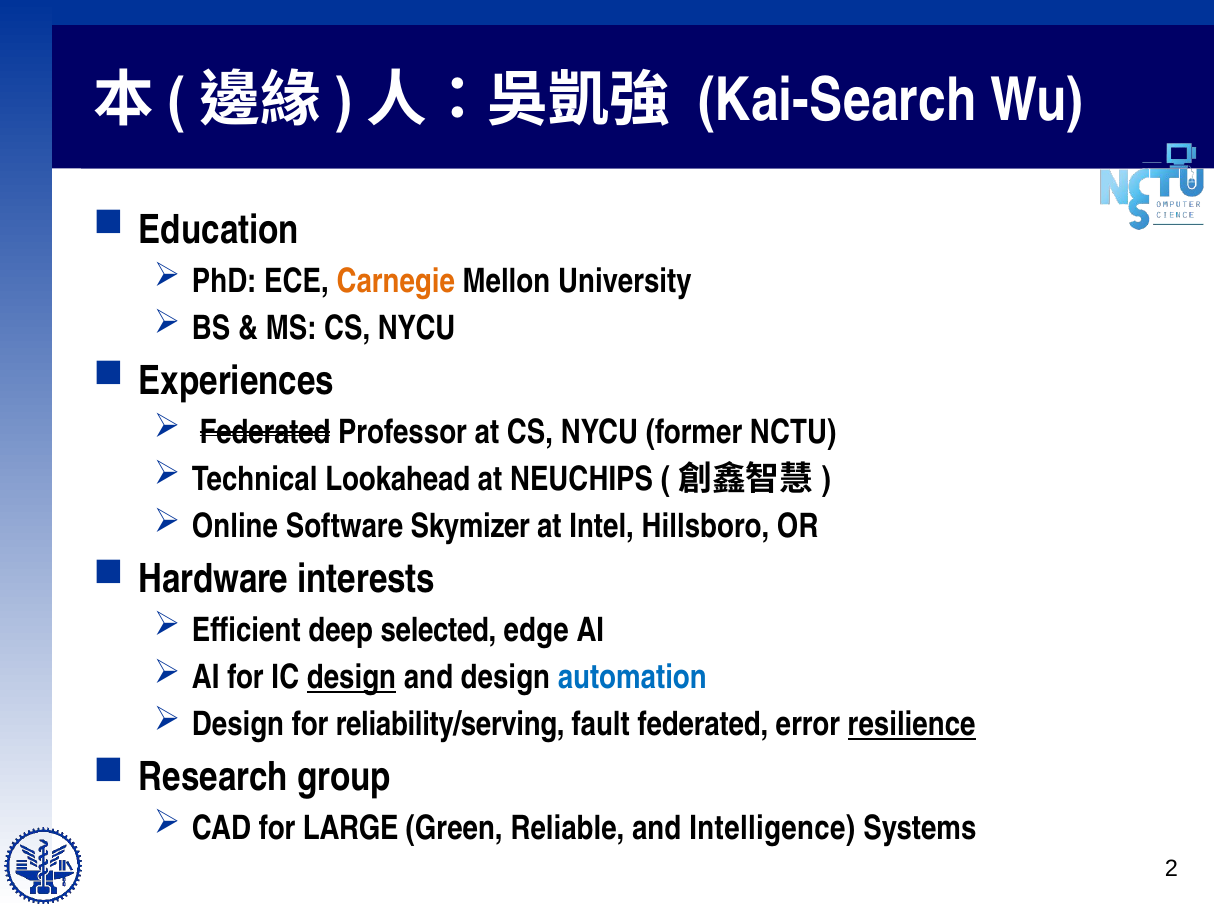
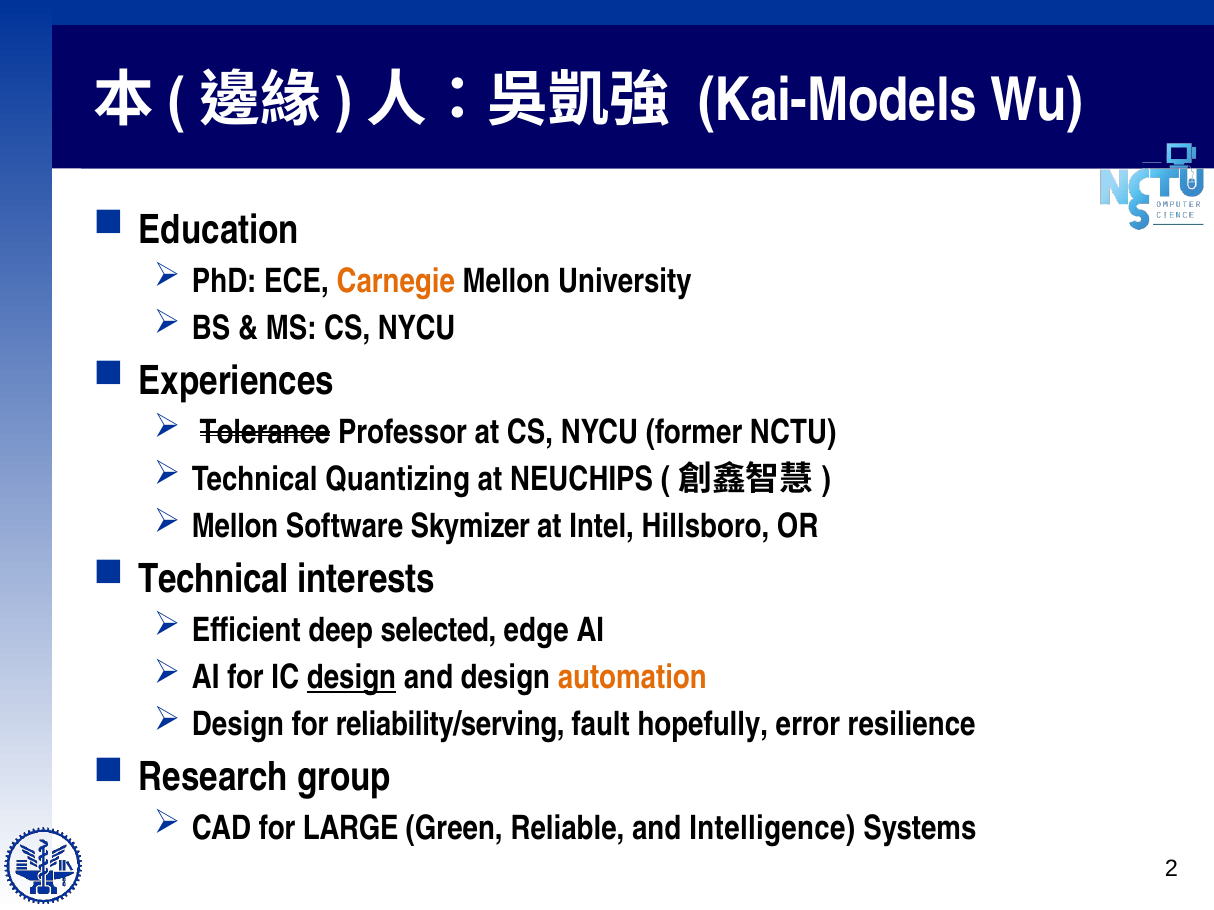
Kai-Search: Kai-Search -> Kai-Models (838, 101)
Federated: Federated -> Tolerance (265, 432)
Lookahead: Lookahead -> Quantizing (398, 479)
Online: Online -> Mellon (235, 527)
Hardware: Hardware -> Technical (214, 580)
automation colour: blue -> orange (632, 678)
fault federated: federated -> hopefully (703, 725)
resilience underline: present -> none (912, 725)
